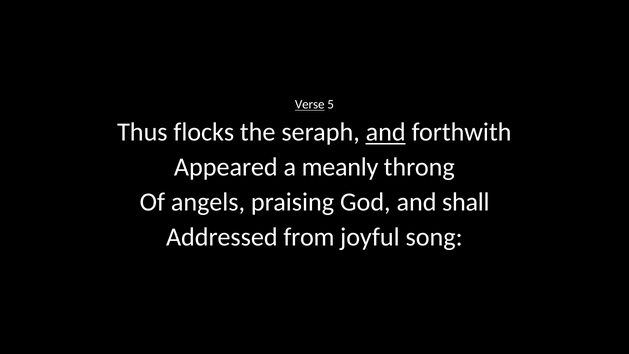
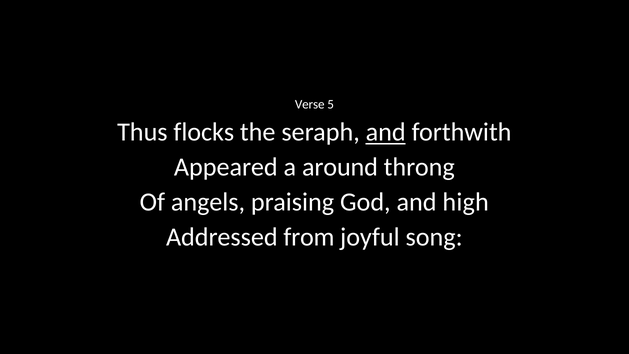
Verse underline: present -> none (310, 105)
meanly: meanly -> around (340, 167)
shall: shall -> high (466, 202)
